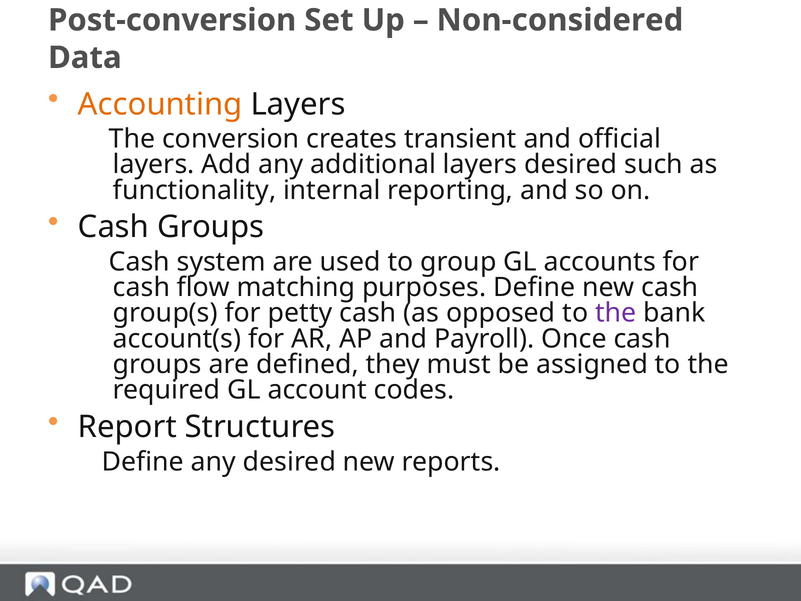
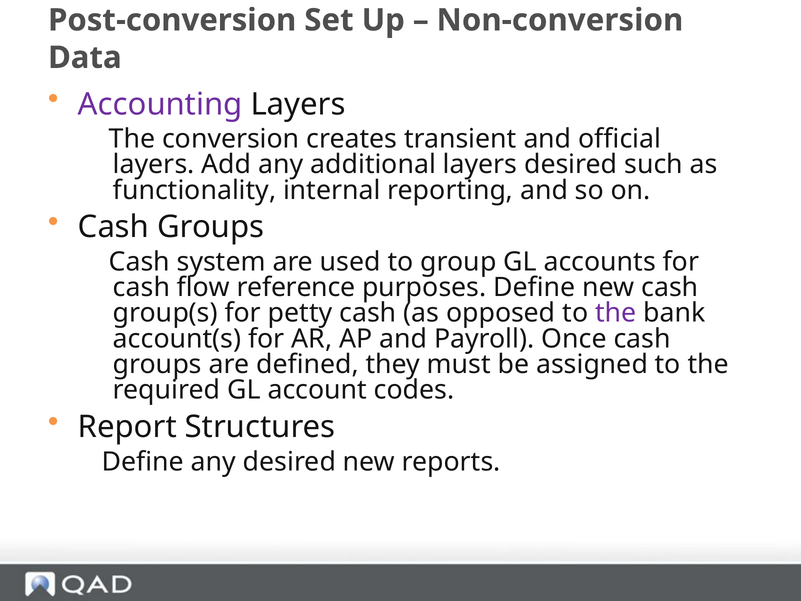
Non-considered: Non-considered -> Non-conversion (560, 20)
Accounting colour: orange -> purple (160, 104)
matching: matching -> reference (296, 287)
